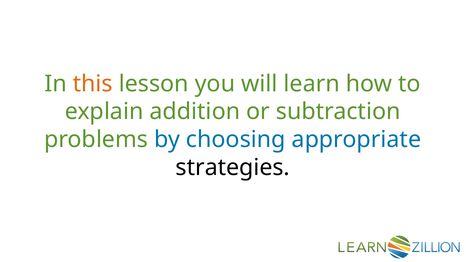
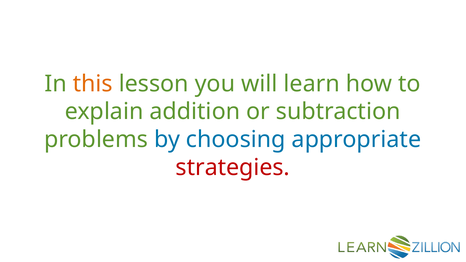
strategies colour: black -> red (233, 168)
